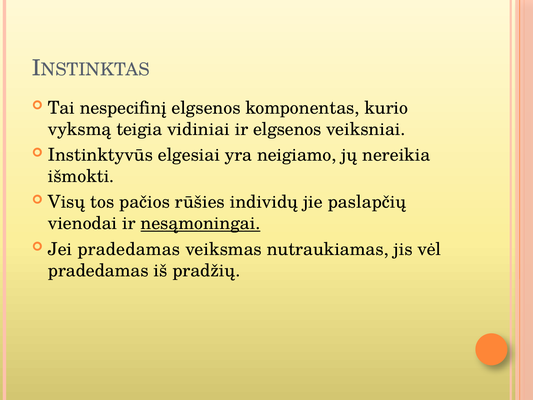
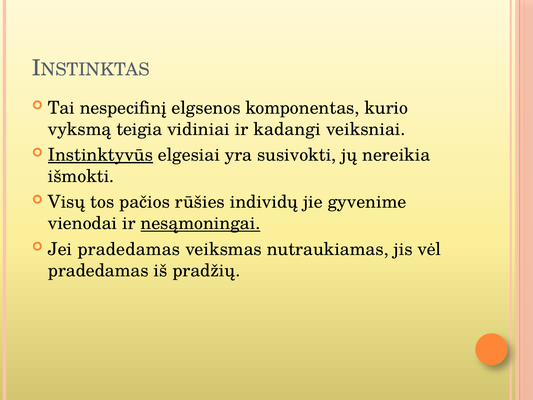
ir elgsenos: elgsenos -> kadangi (287, 129)
Instinktyvūs underline: none -> present (100, 155)
neigiamo: neigiamo -> susivokti (297, 155)
paslapčių: paslapčių -> gyvenime (367, 202)
